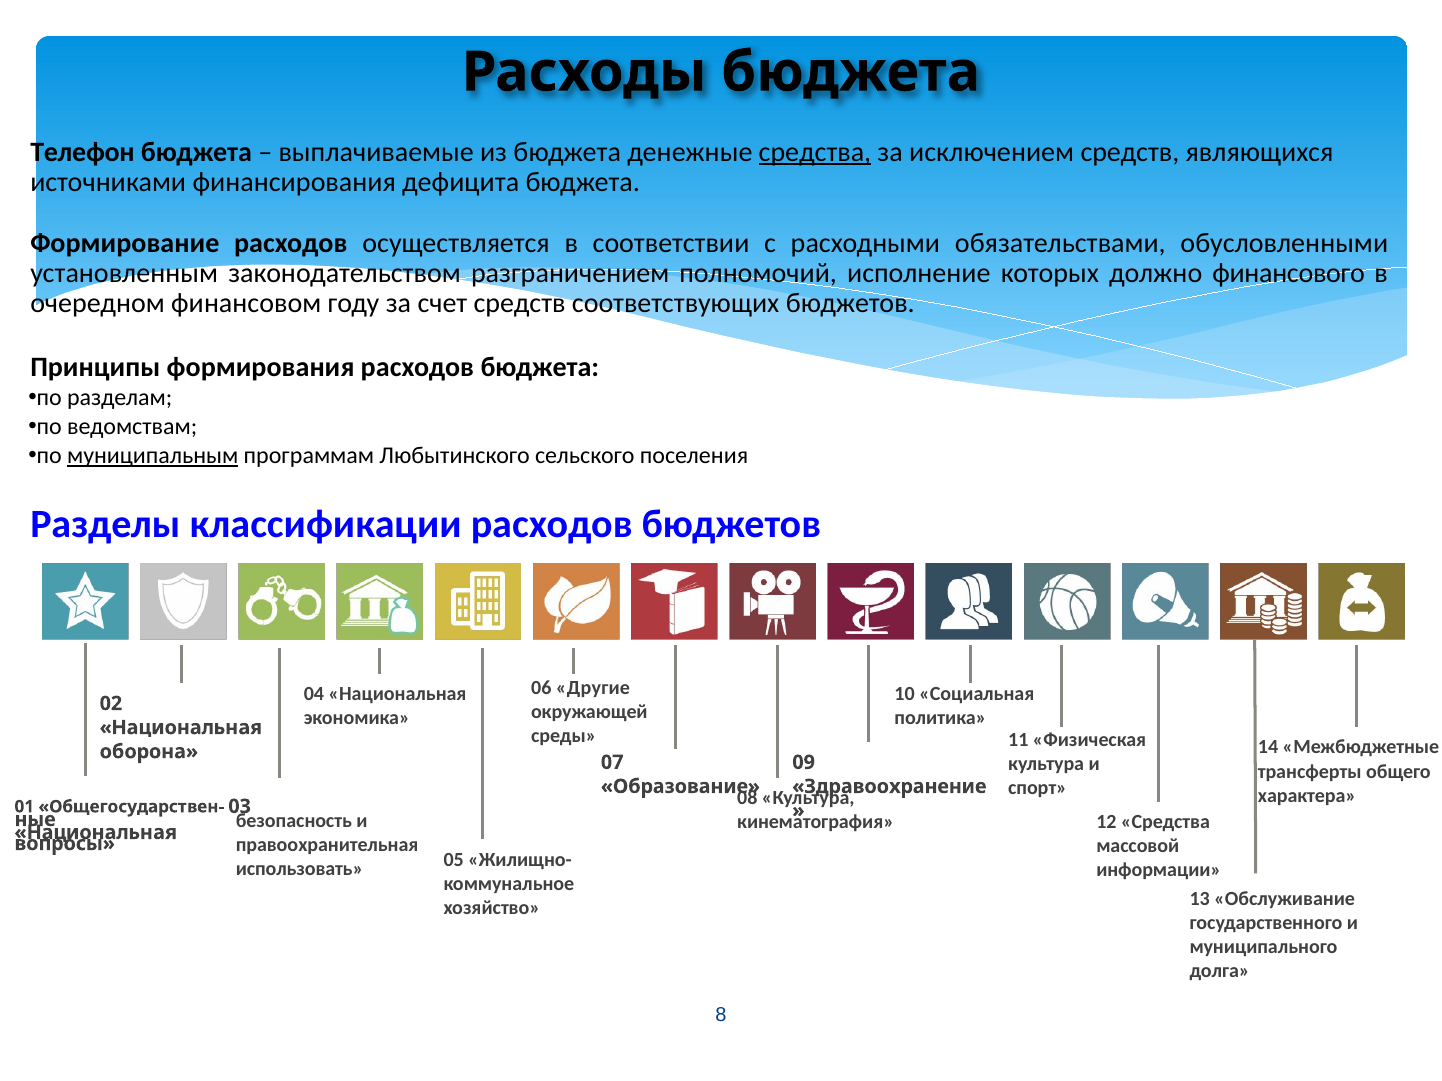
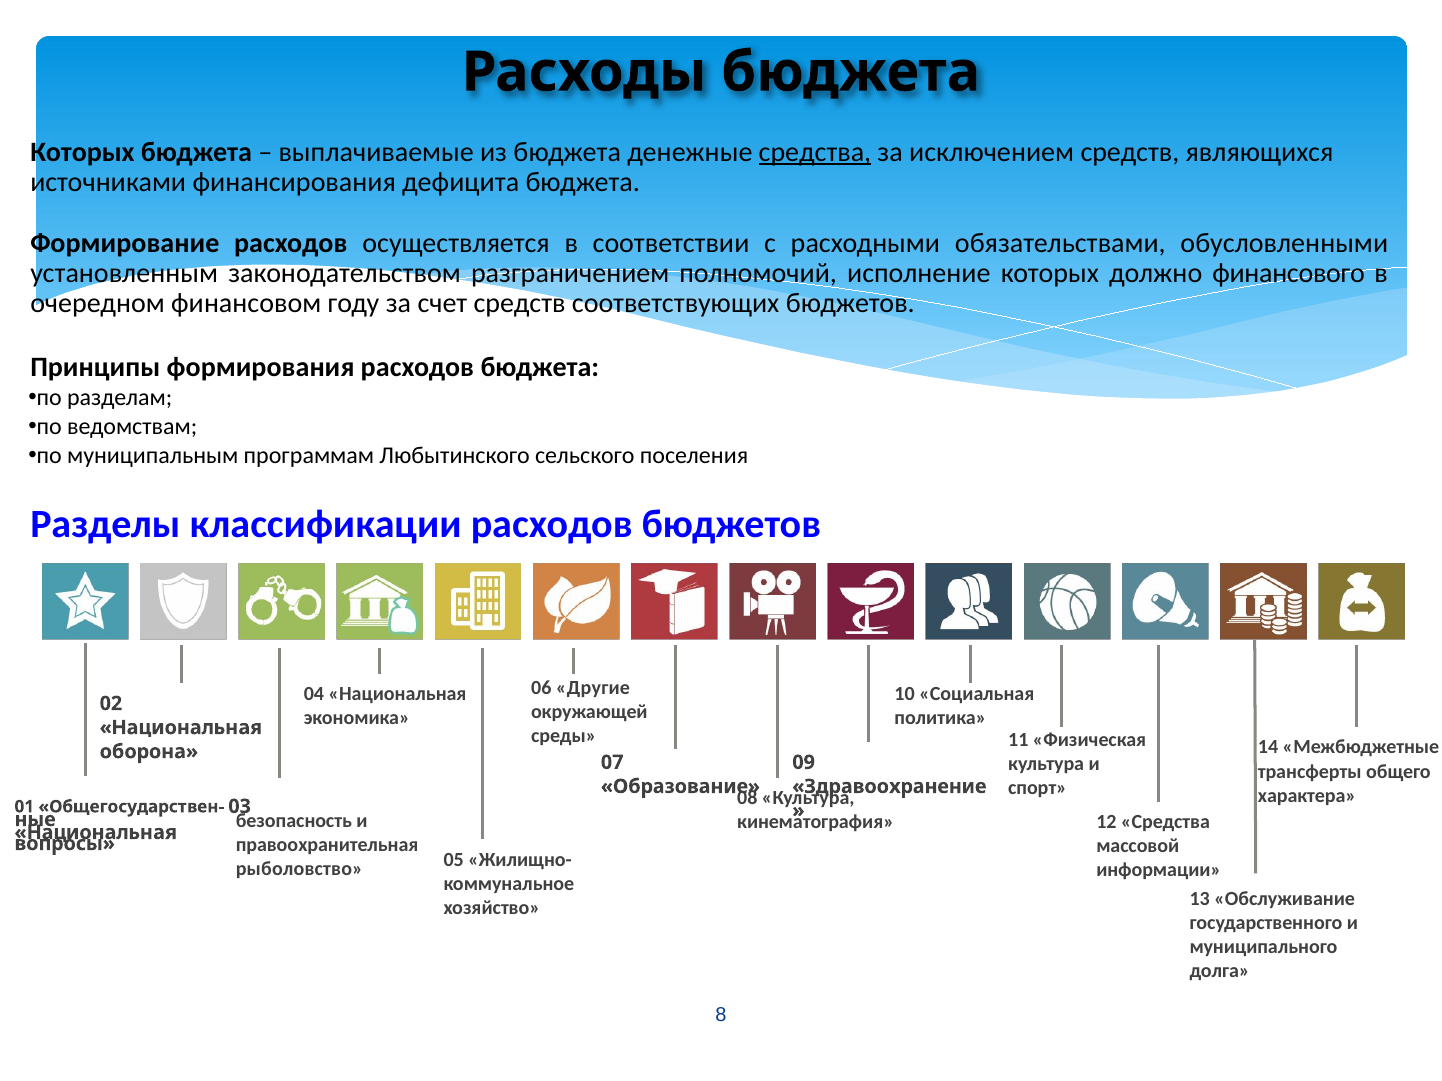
Телефон: Телефон -> Которых (82, 152)
муниципальным underline: present -> none (153, 456)
использовать: использовать -> рыболовство (299, 869)
